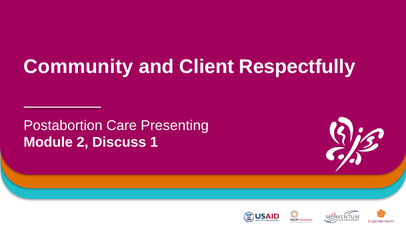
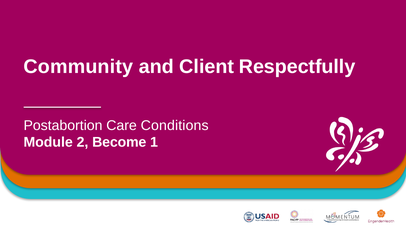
Presenting: Presenting -> Conditions (175, 126)
Discuss: Discuss -> Become (119, 143)
